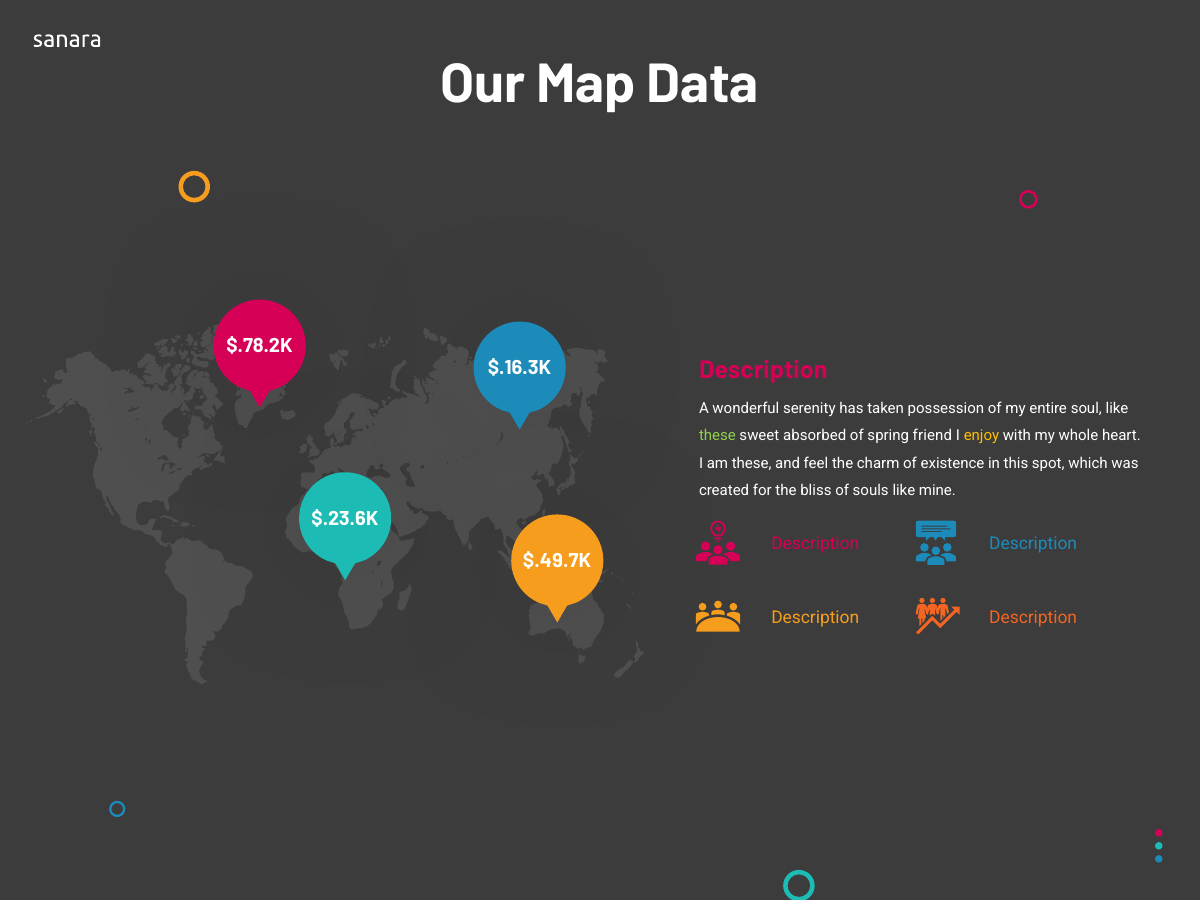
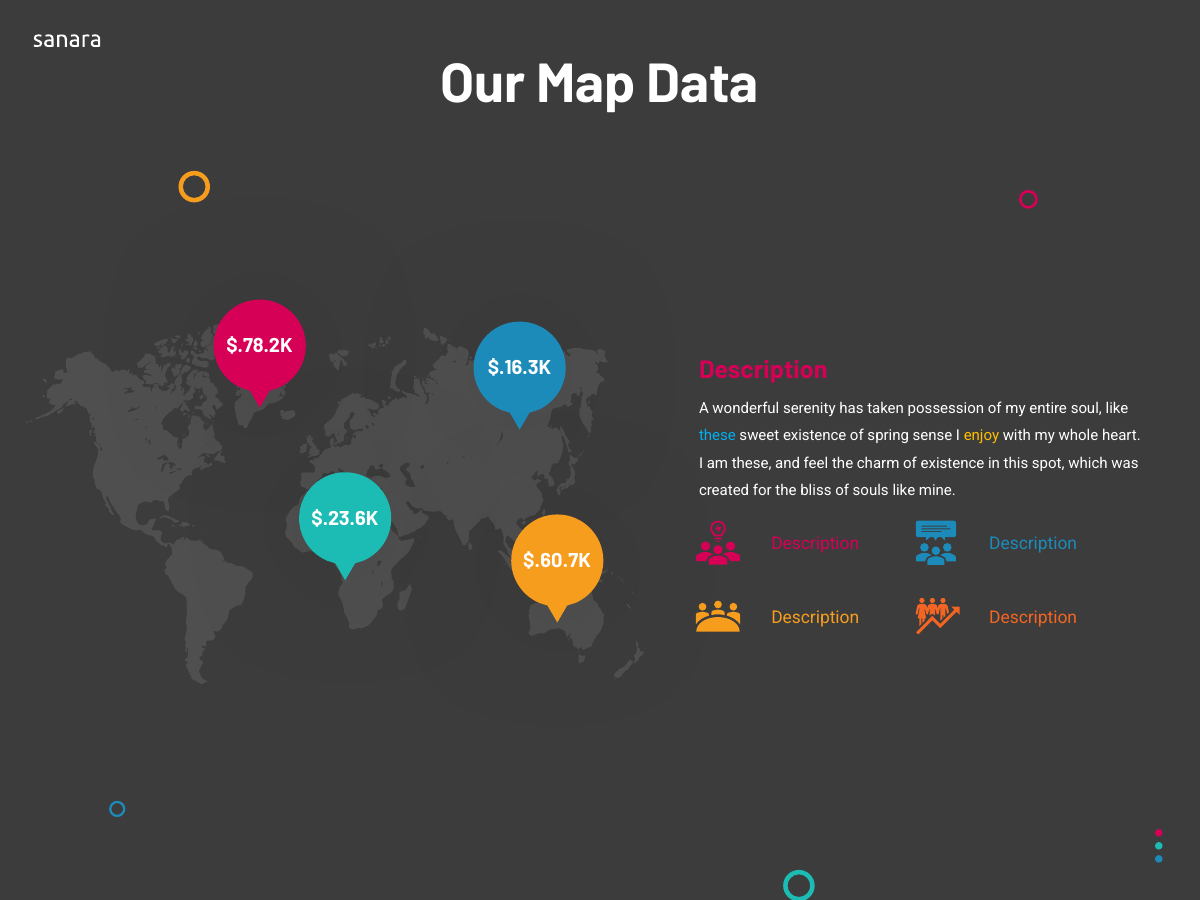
these colour: light green -> light blue (717, 436)
sweet absorbed: absorbed -> existence (815, 436)
friend: friend -> sense (933, 436)
$.49.7K: $.49.7K -> $.60.7K (557, 561)
